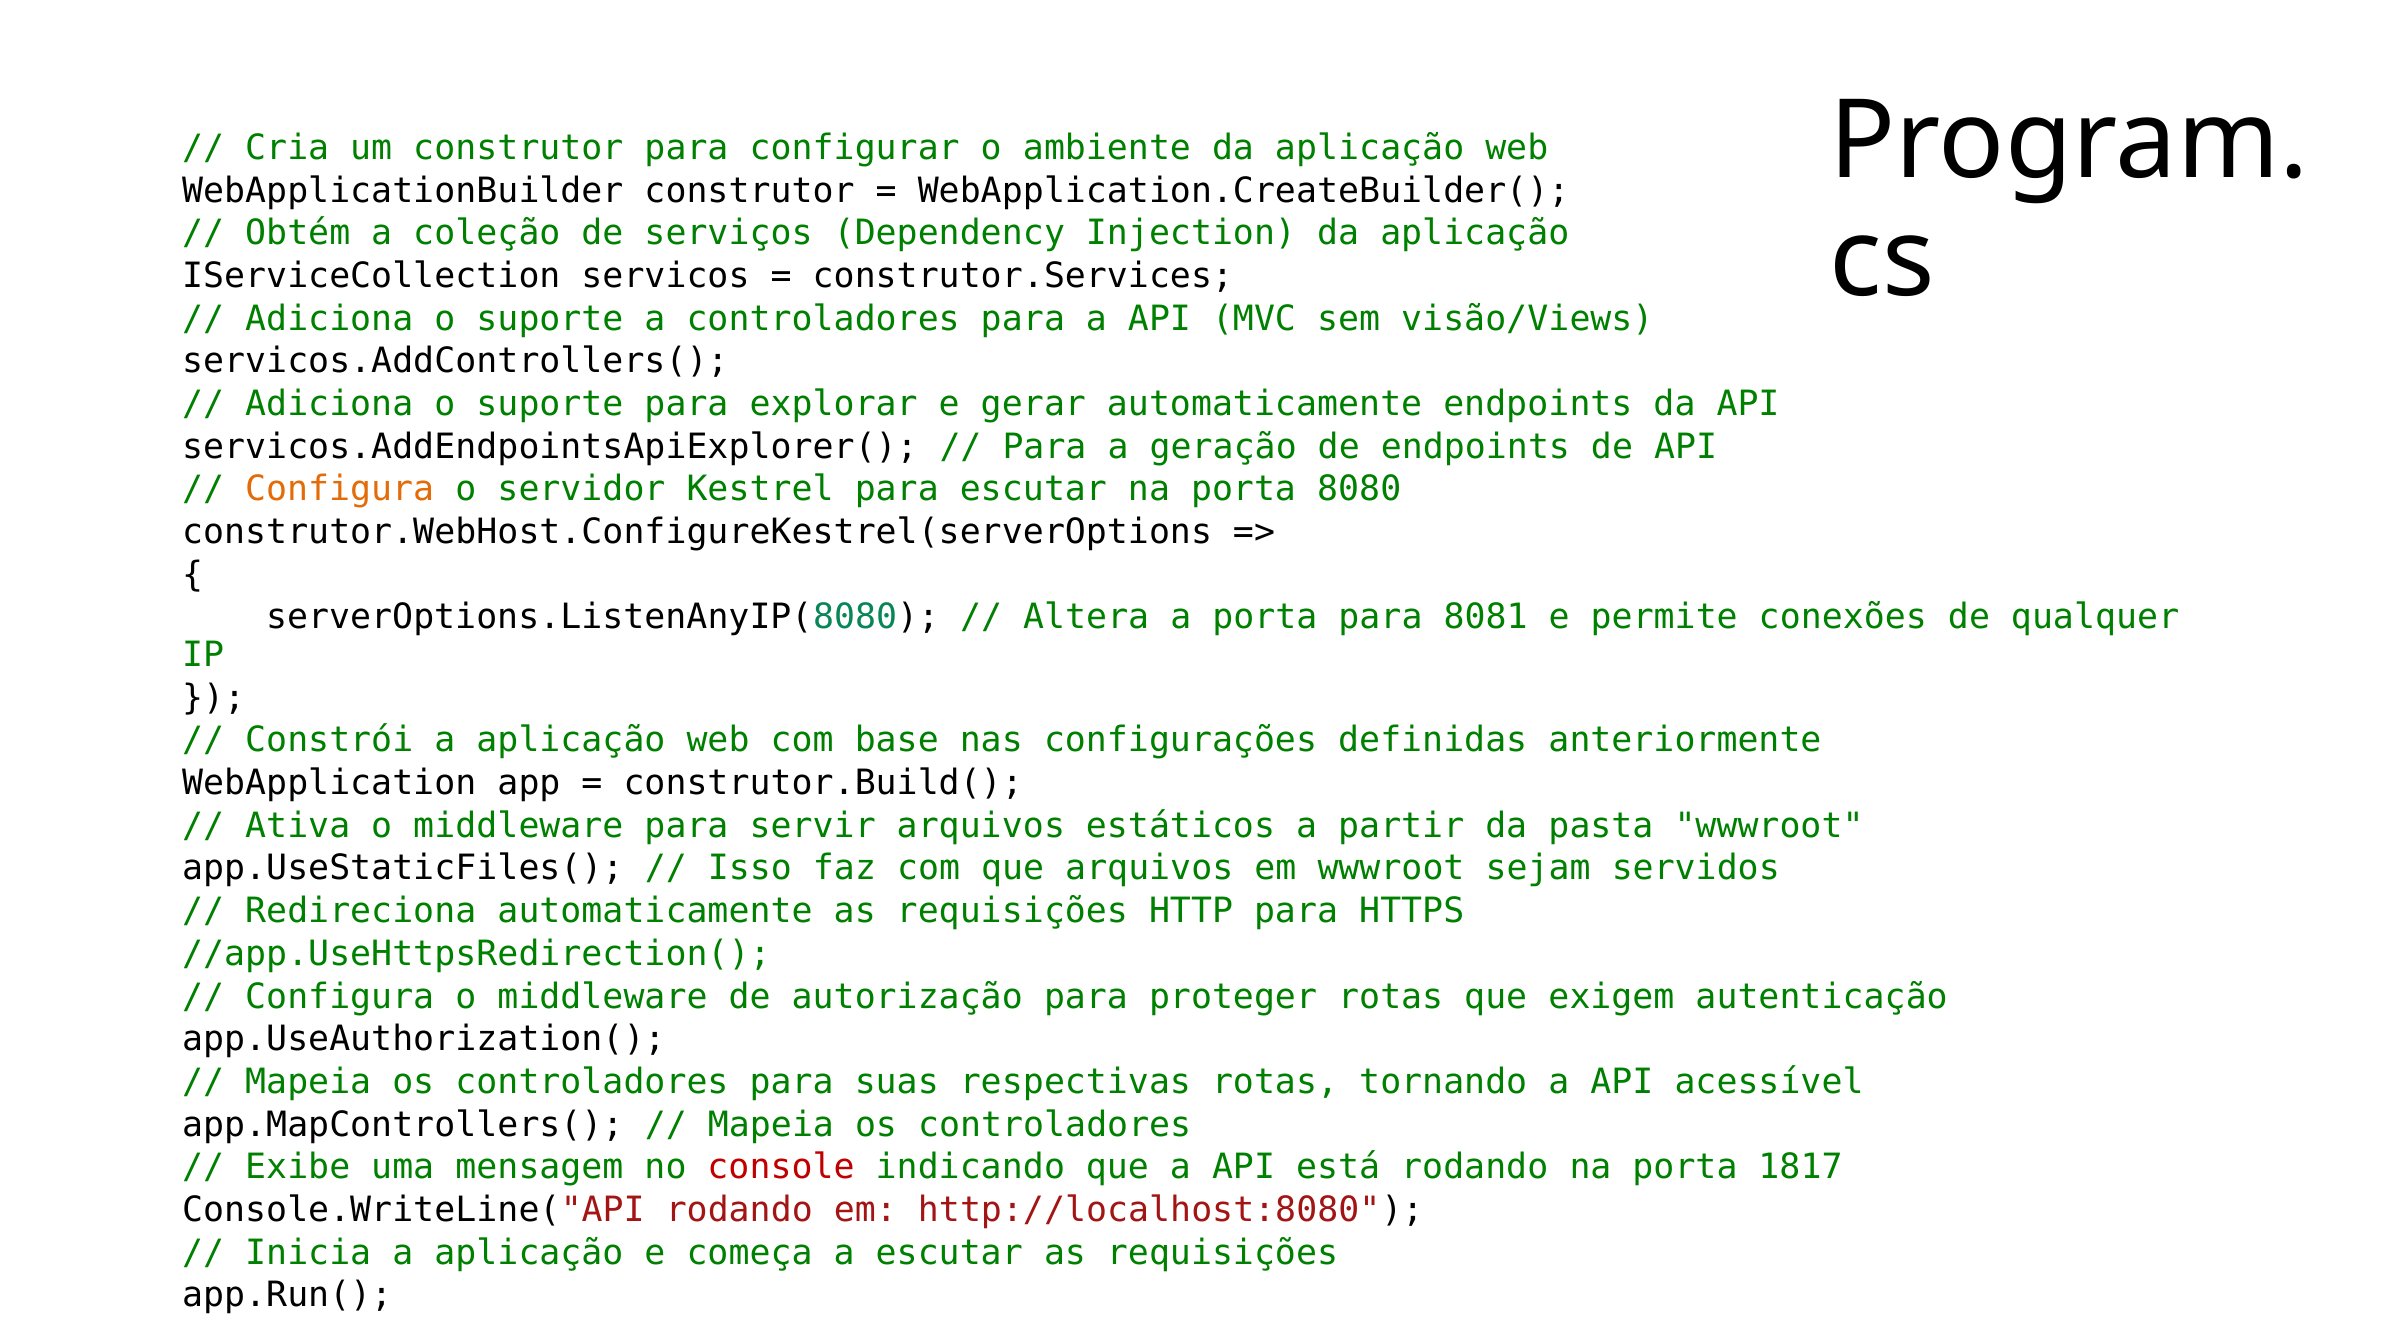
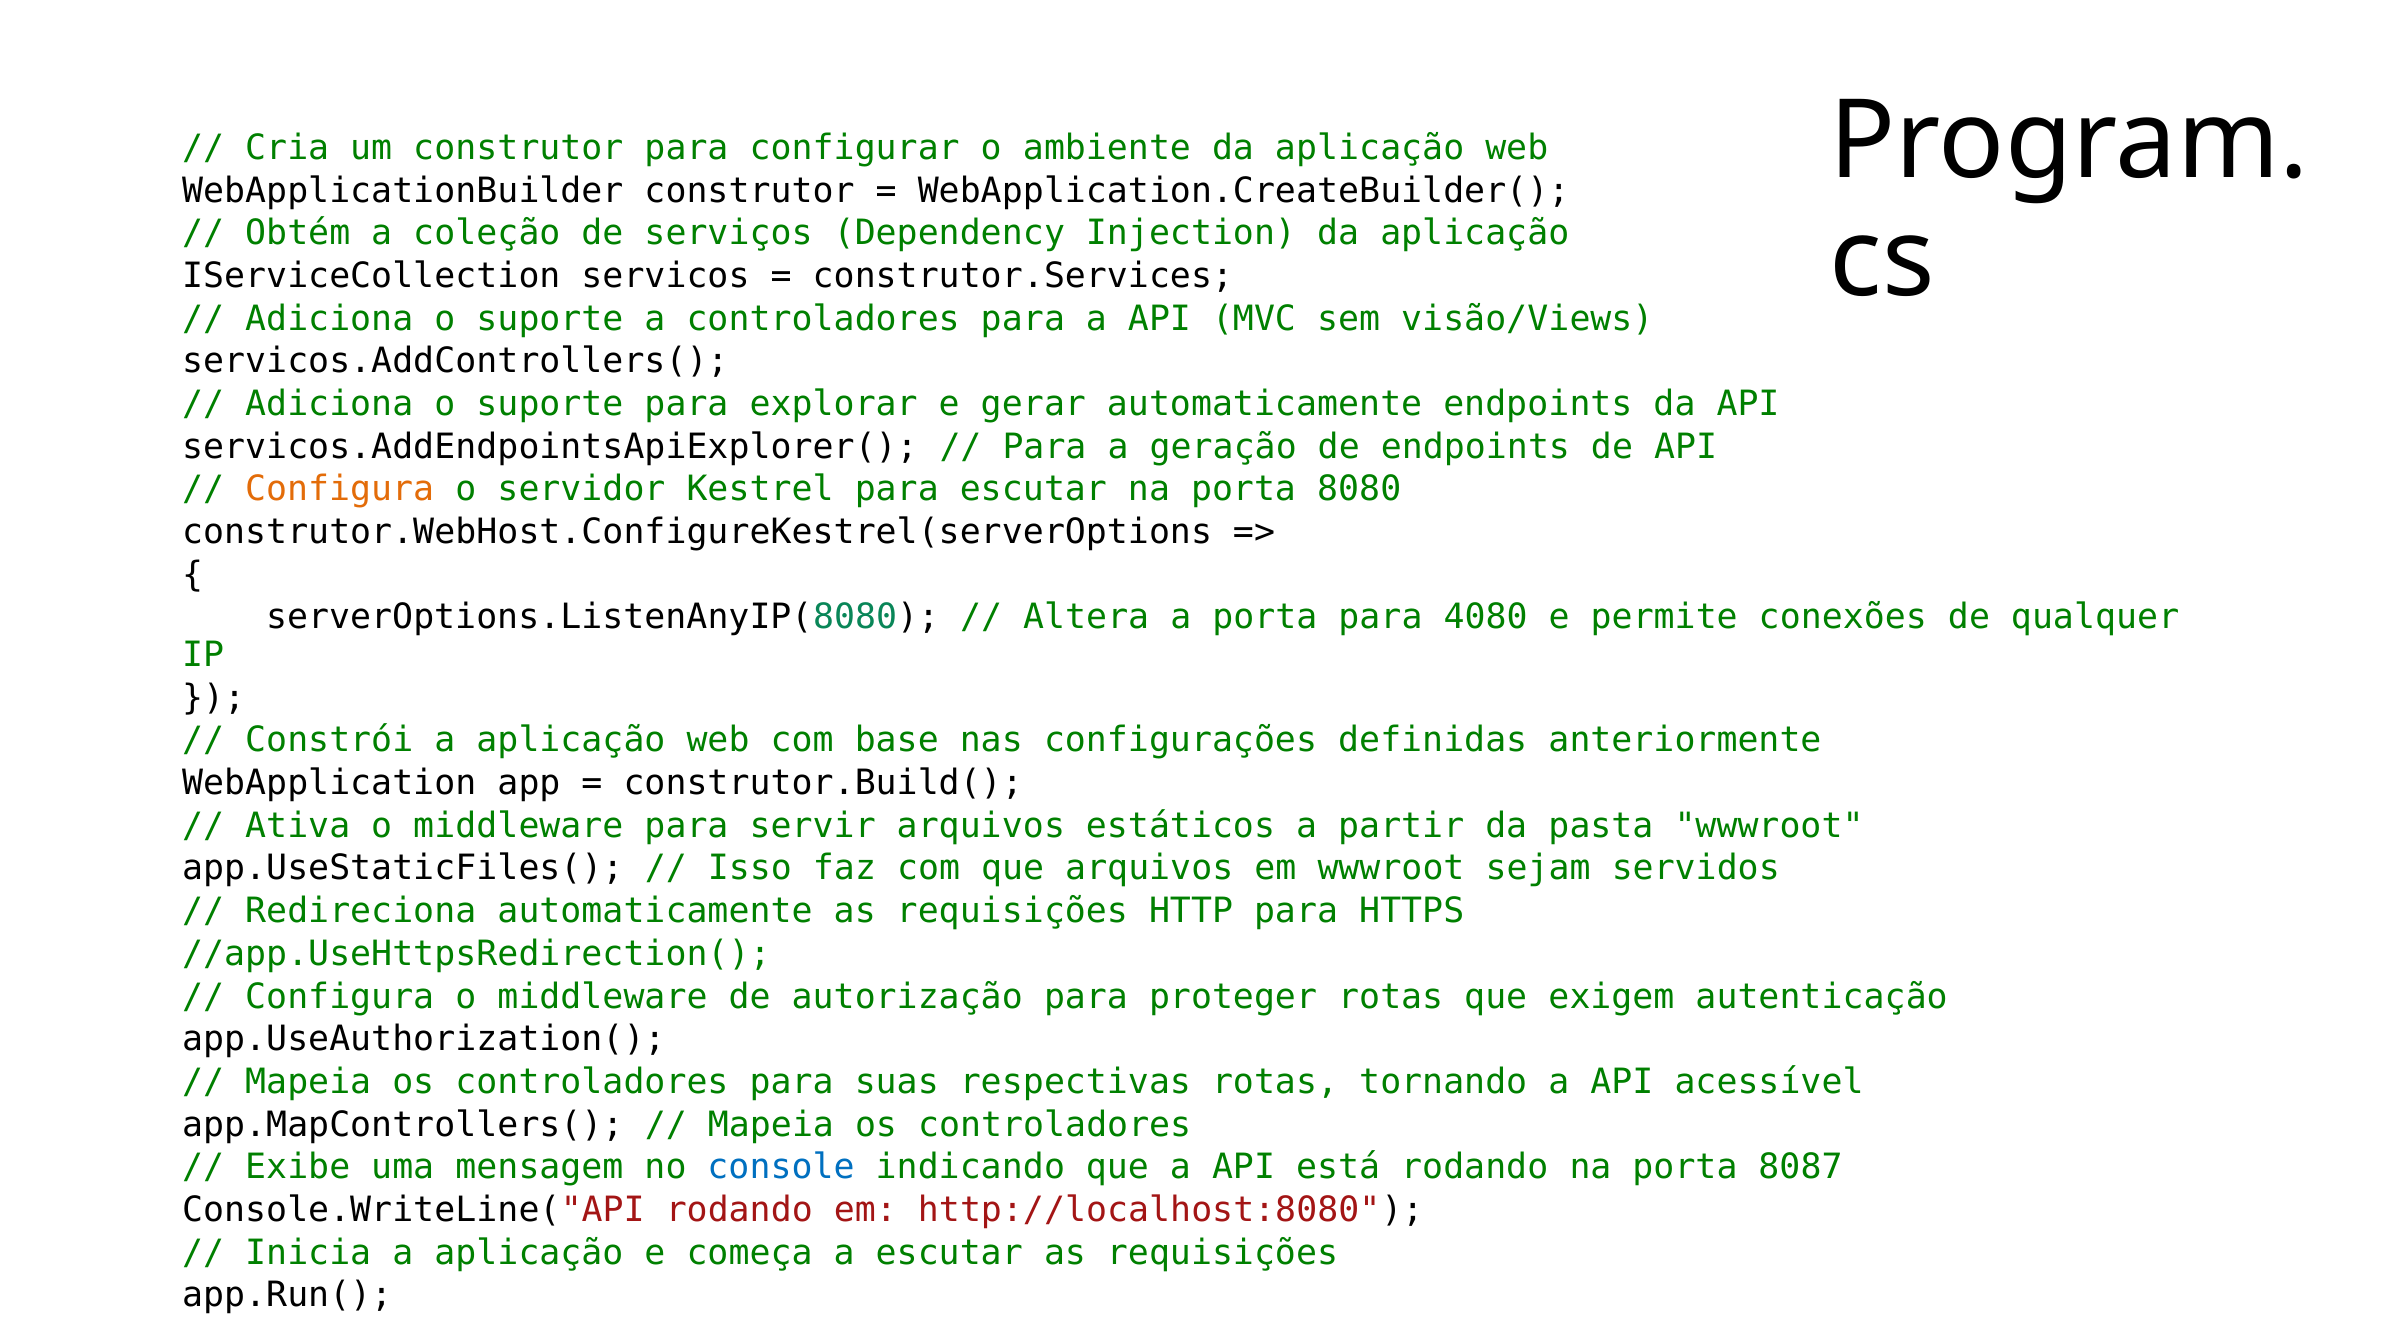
8081: 8081 -> 4080 (1486, 618)
console colour: red -> blue (781, 1168)
1817: 1817 -> 8087 (1800, 1168)
